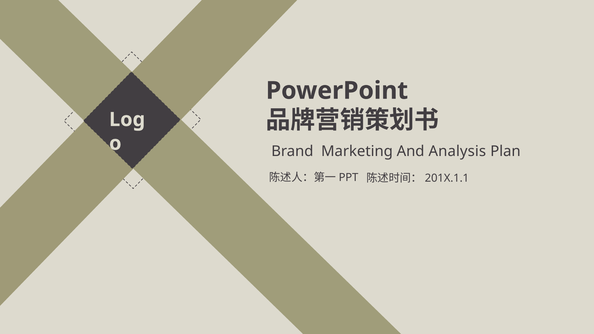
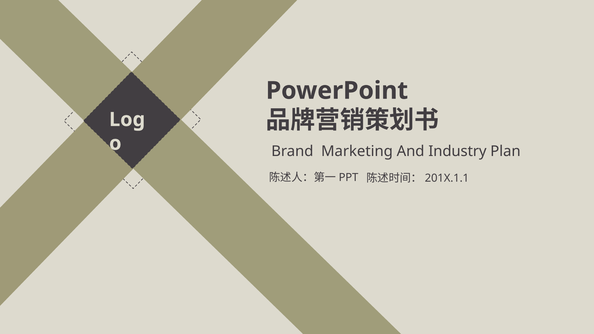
Analysis: Analysis -> Industry (457, 151)
